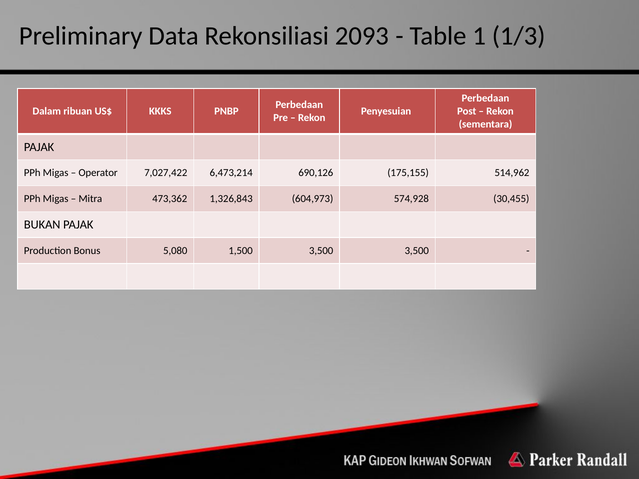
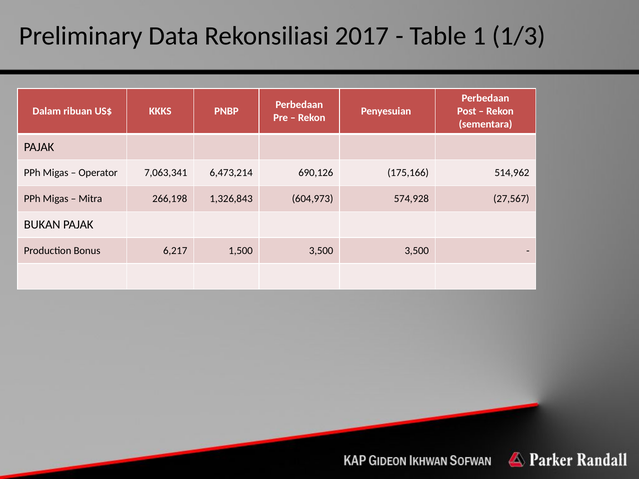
2093: 2093 -> 2017 (362, 36)
7,027,422: 7,027,422 -> 7,063,341 (166, 173)
175,155: 175,155 -> 175,166 (408, 173)
473,362: 473,362 -> 266,198 (170, 199)
30,455: 30,455 -> 27,567 (511, 199)
5,080: 5,080 -> 6,217 (175, 251)
